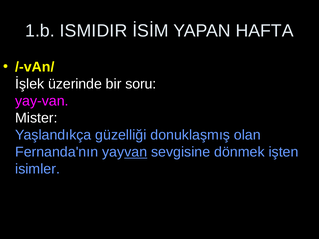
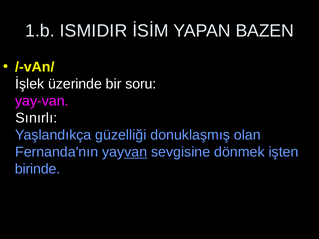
HAFTA: HAFTA -> BAZEN (265, 31)
Mister: Mister -> Sınırlı (36, 118)
isimler: isimler -> birinde (38, 169)
